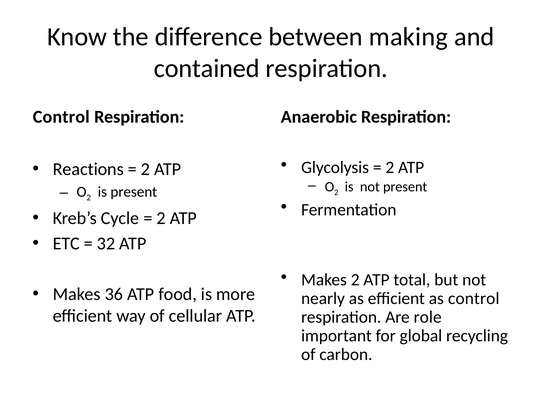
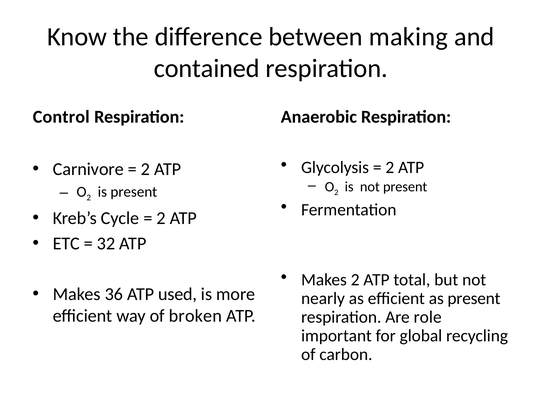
Reactions: Reactions -> Carnivore (88, 169)
food: food -> used (178, 294)
as control: control -> present (474, 298)
cellular: cellular -> broken (195, 315)
